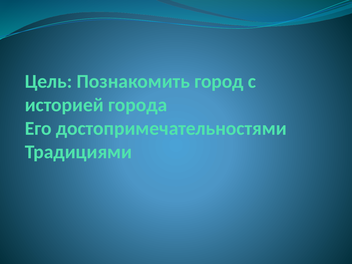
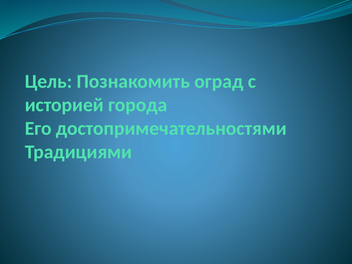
город: город -> оград (219, 81)
